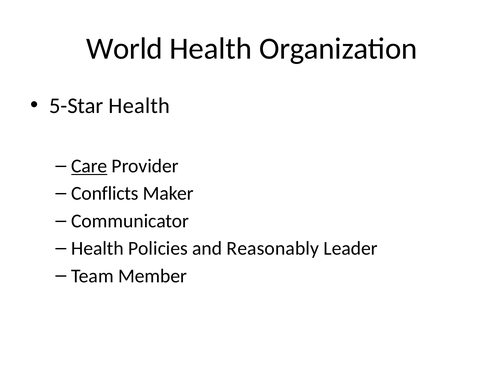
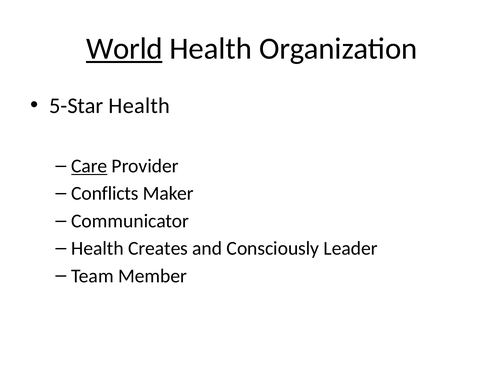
World underline: none -> present (124, 49)
Policies: Policies -> Creates (158, 248)
Reasonably: Reasonably -> Consciously (273, 248)
